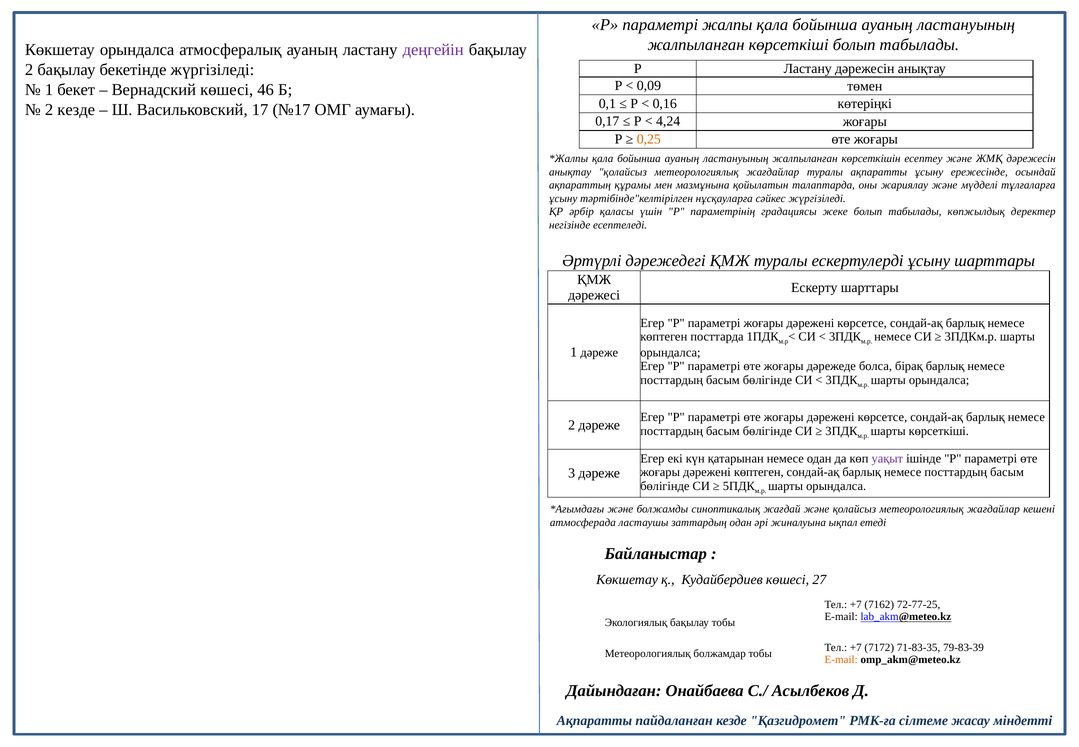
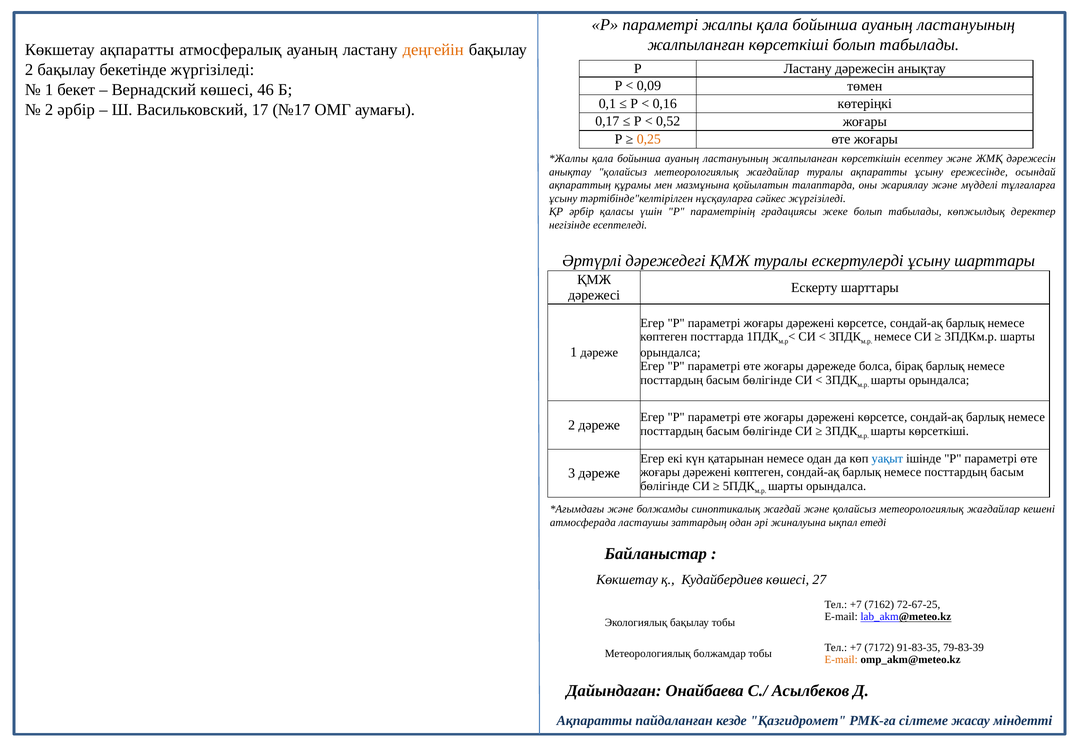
Көкшетау орындалса: орындалса -> ақпаратты (137, 50)
деңгейін colour: purple -> orange (433, 50)
2 кезде: кезде -> әрбір (76, 110)
4,24: 4,24 -> 0,52 (668, 121)
уақыт colour: purple -> blue (887, 459)
72-77-25: 72-77-25 -> 72-67-25 (919, 604)
71-83-35: 71-83-35 -> 91-83-35 (919, 648)
